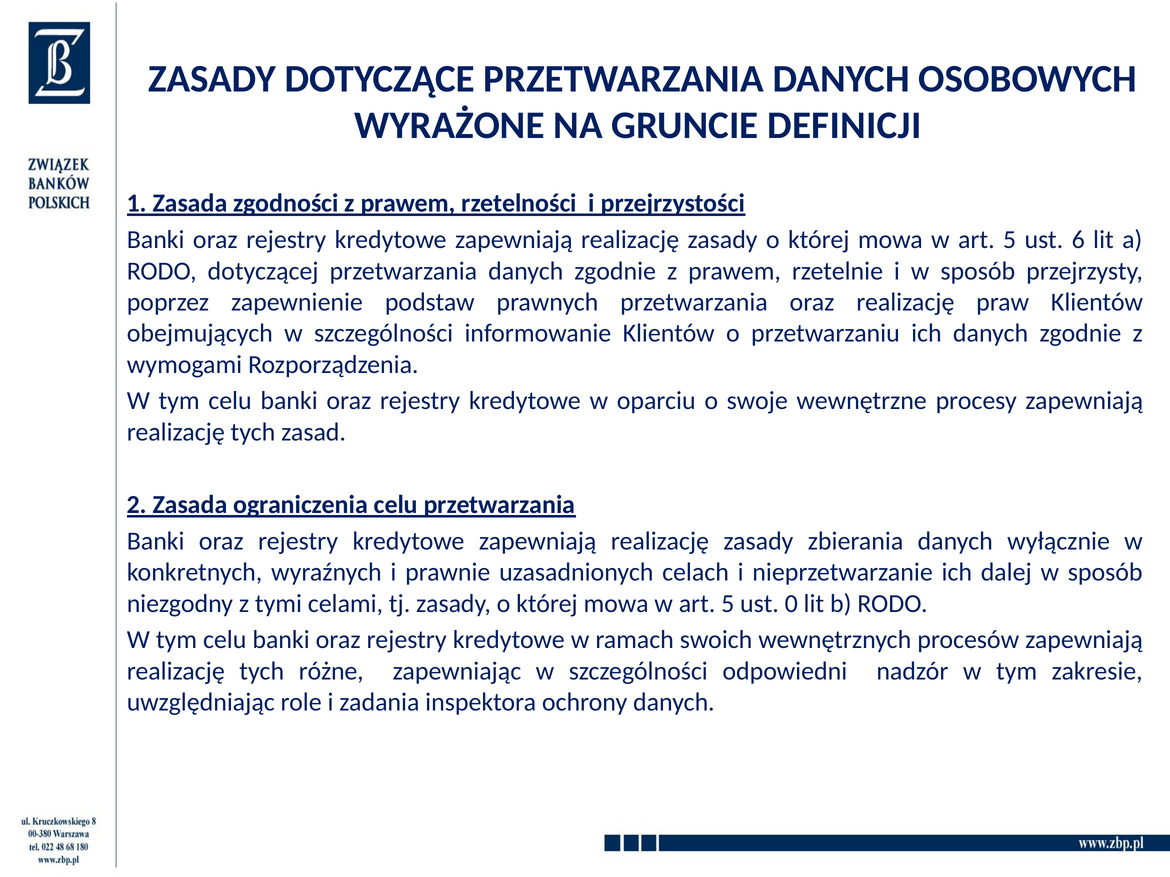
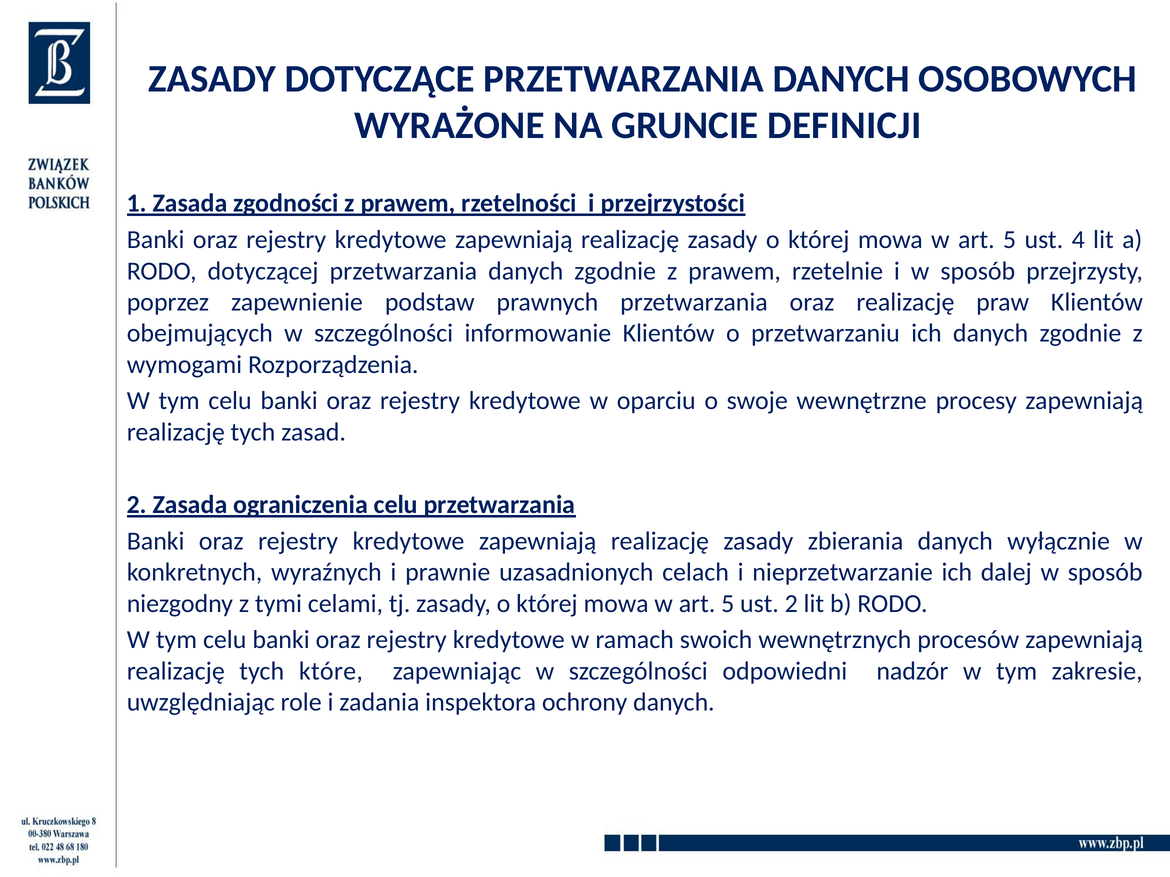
6: 6 -> 4 (1078, 240)
ust 0: 0 -> 2 (791, 604)
różne: różne -> które (331, 671)
